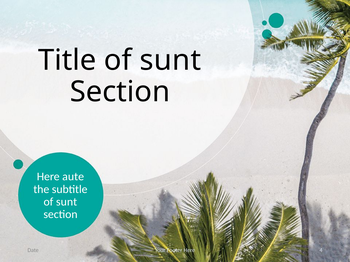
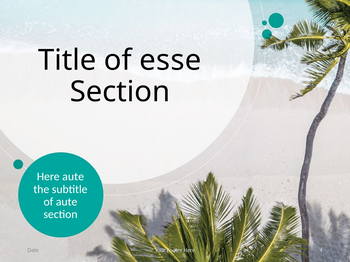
Title of sunt: sunt -> esse (170, 60)
sunt: sunt -> aute (67, 202)
